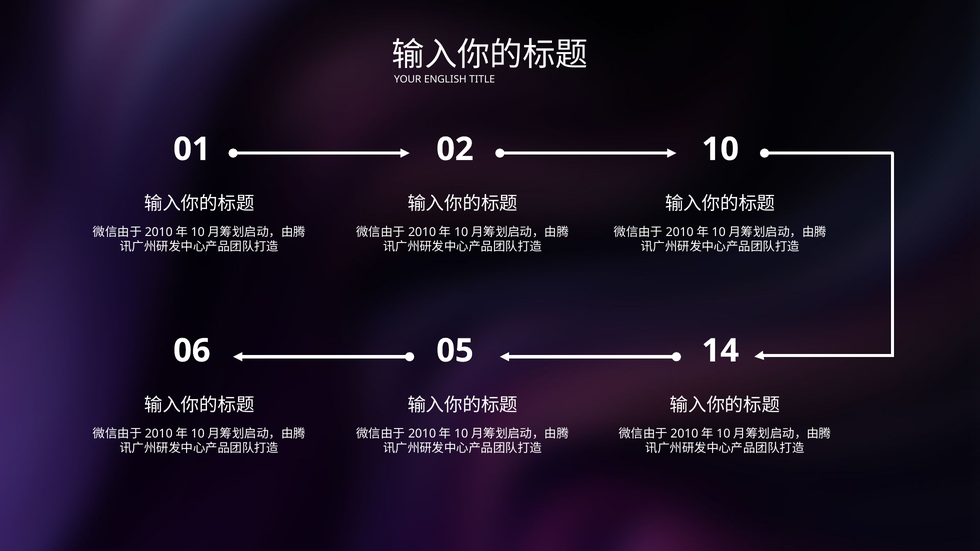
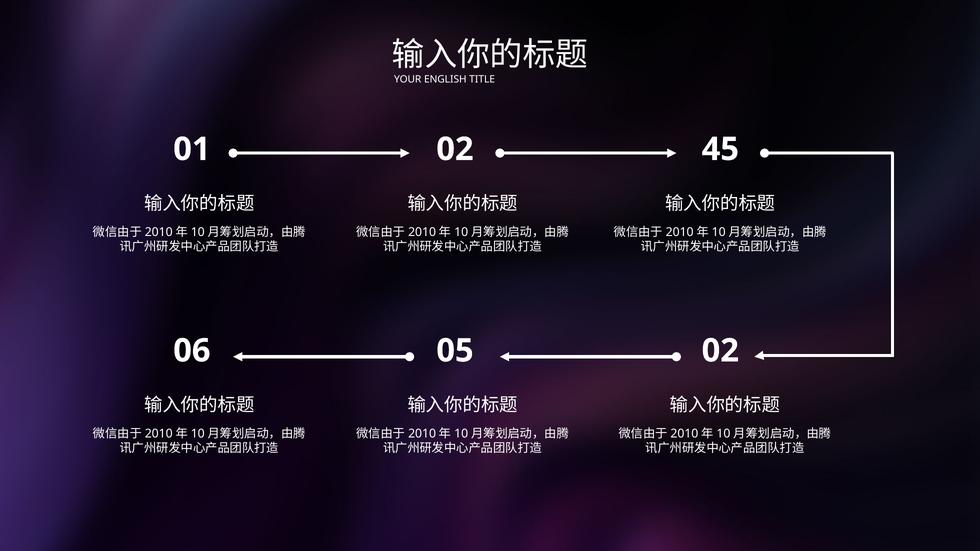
10: 10 -> 45 (720, 149)
05 14: 14 -> 02 (720, 351)
